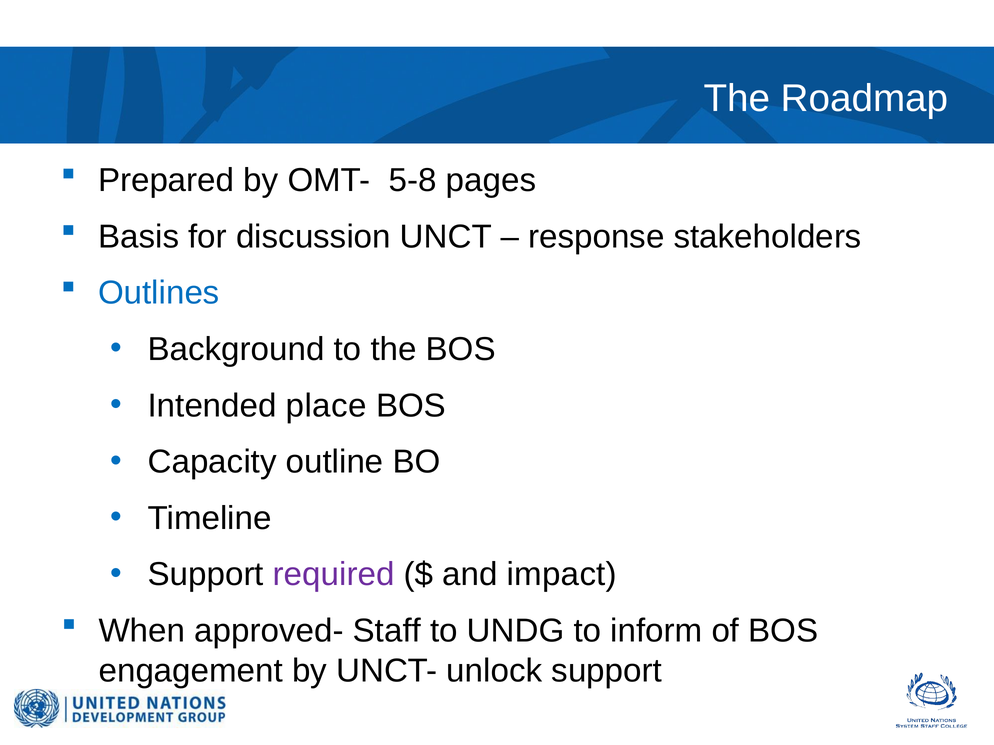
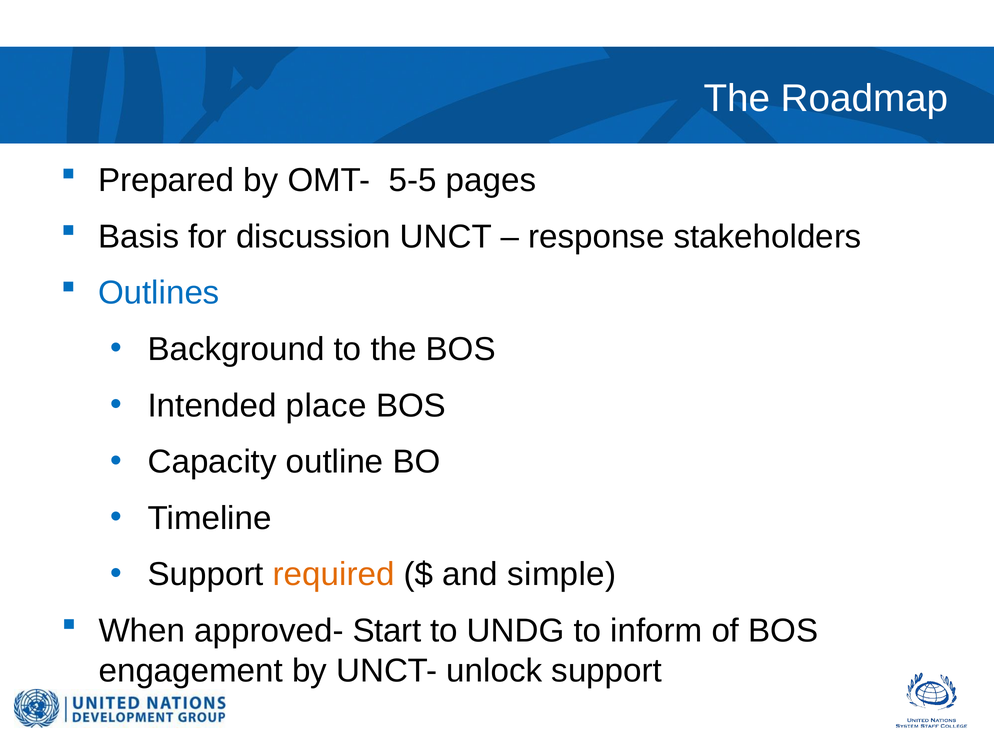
5-8: 5-8 -> 5-5 (413, 180)
required colour: purple -> orange (334, 575)
impact: impact -> simple (562, 575)
Staff: Staff -> Start (387, 631)
